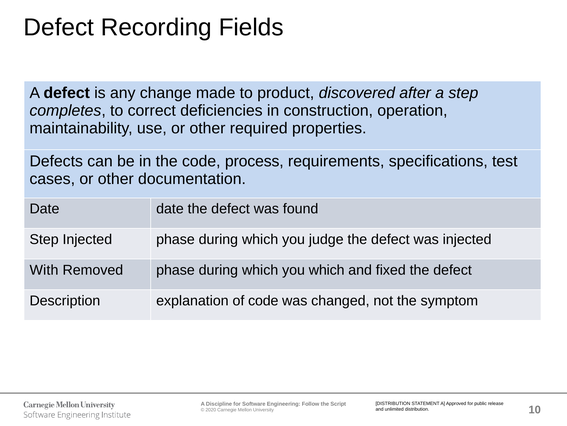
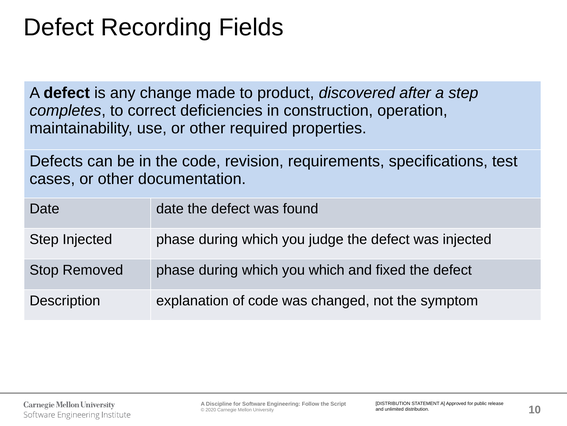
process: process -> revision (254, 161)
With: With -> Stop (44, 270)
